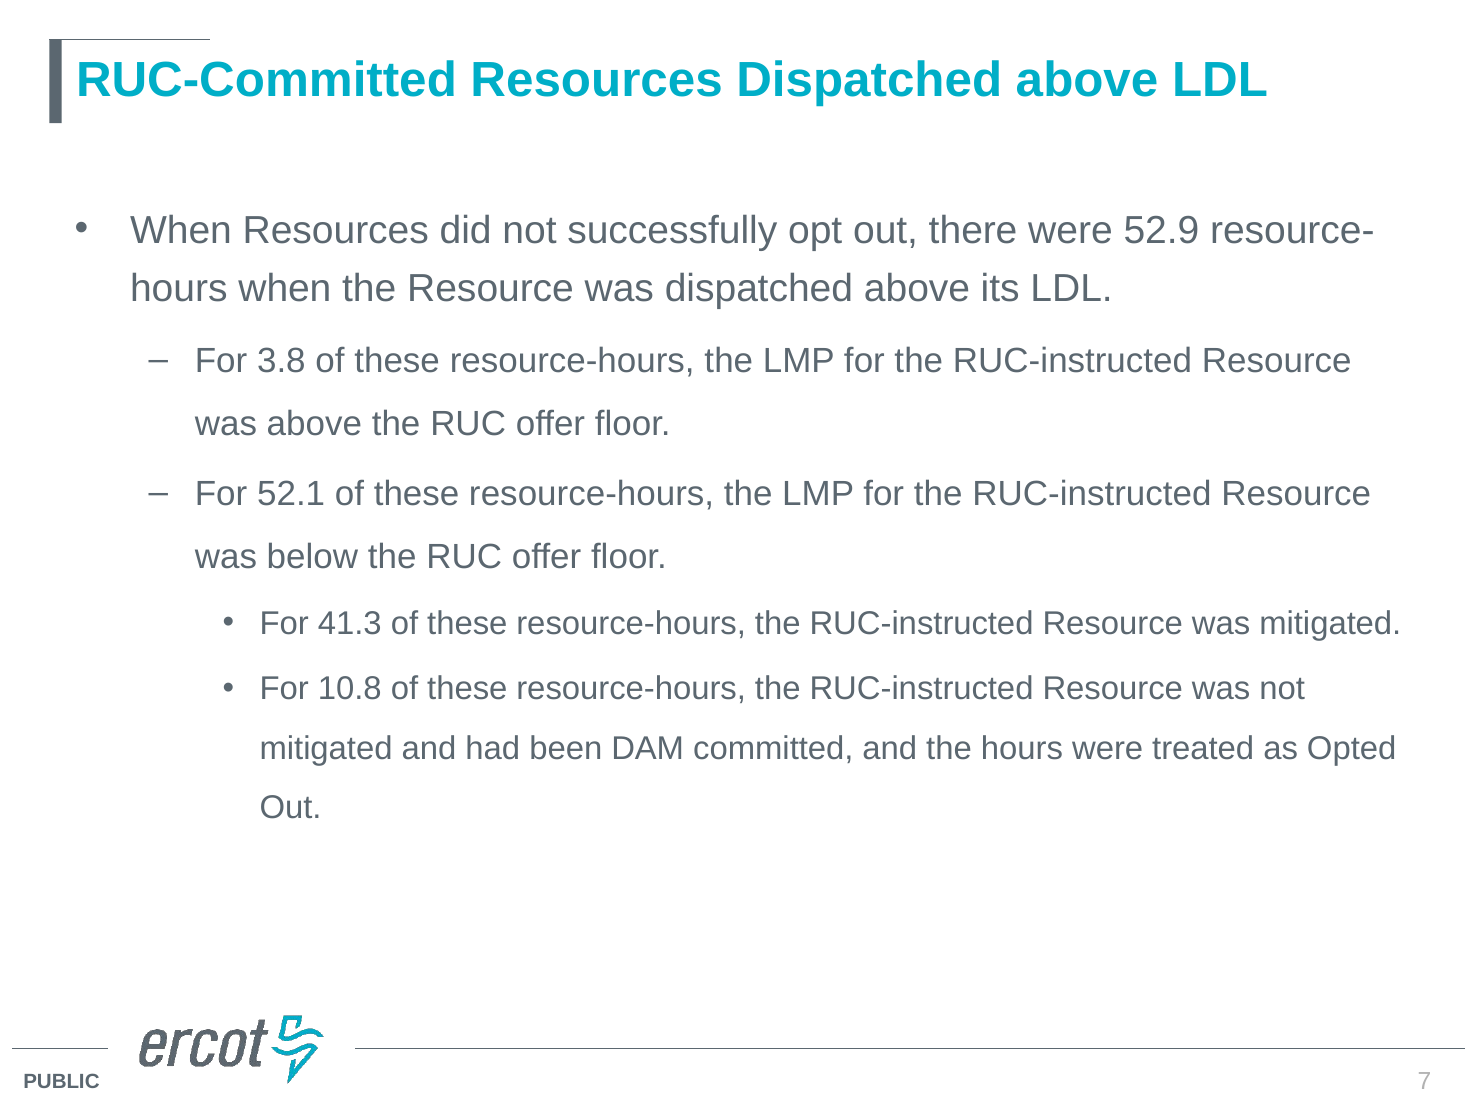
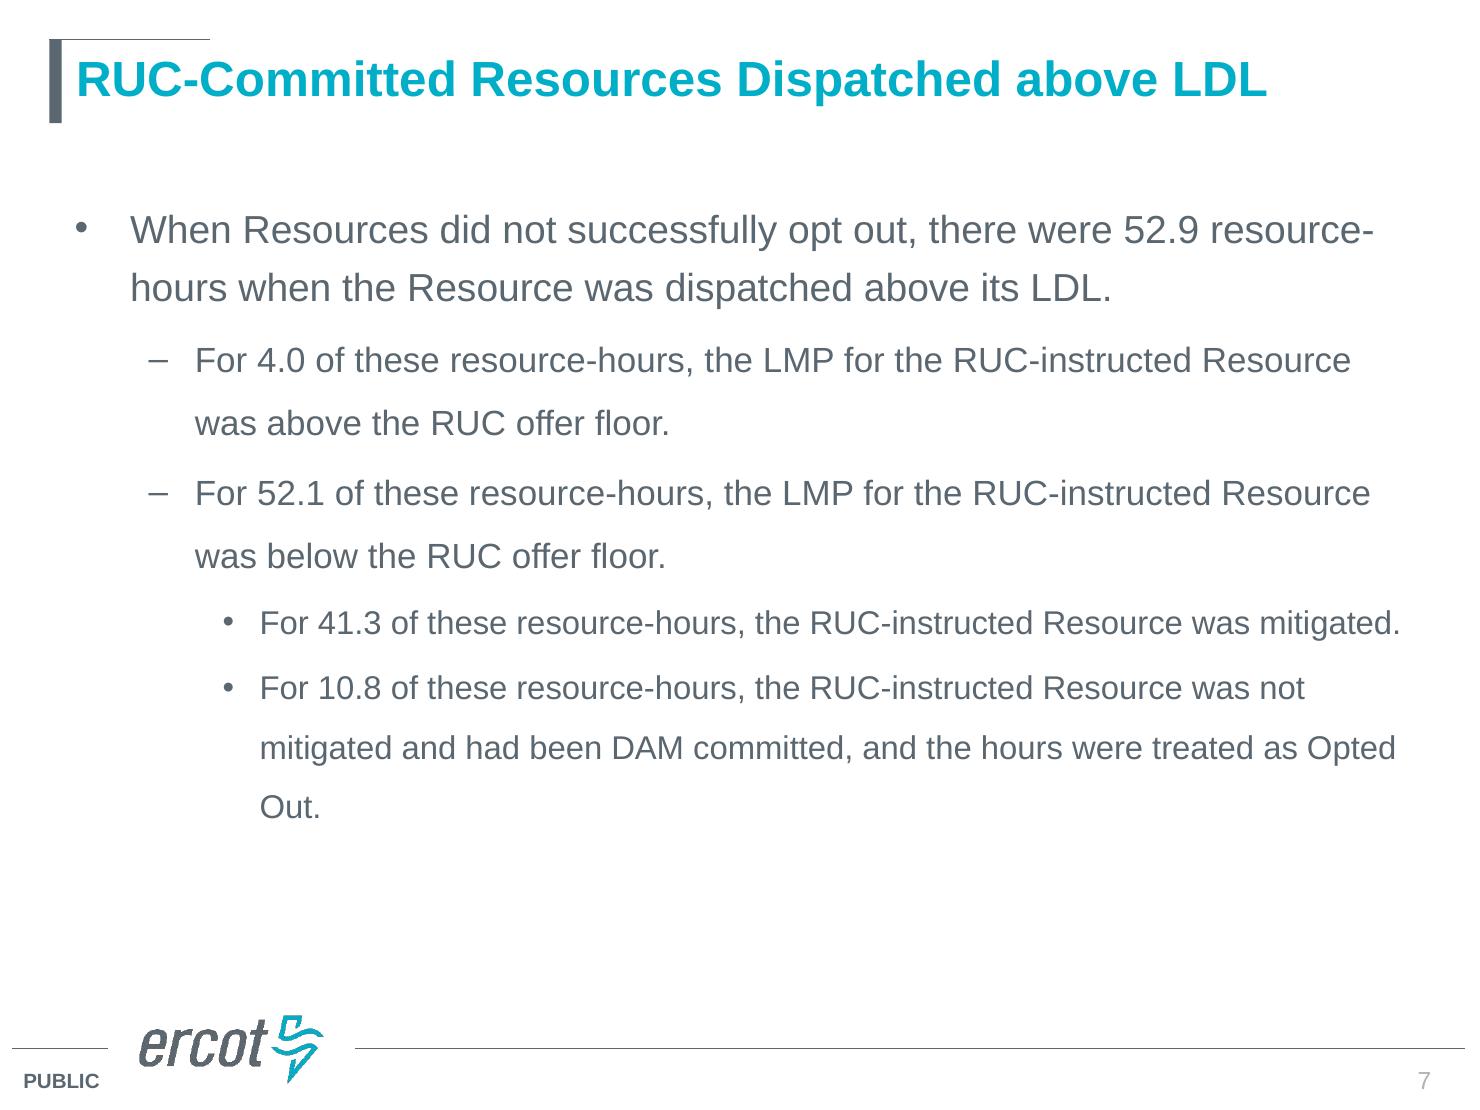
3.8: 3.8 -> 4.0 (281, 361)
